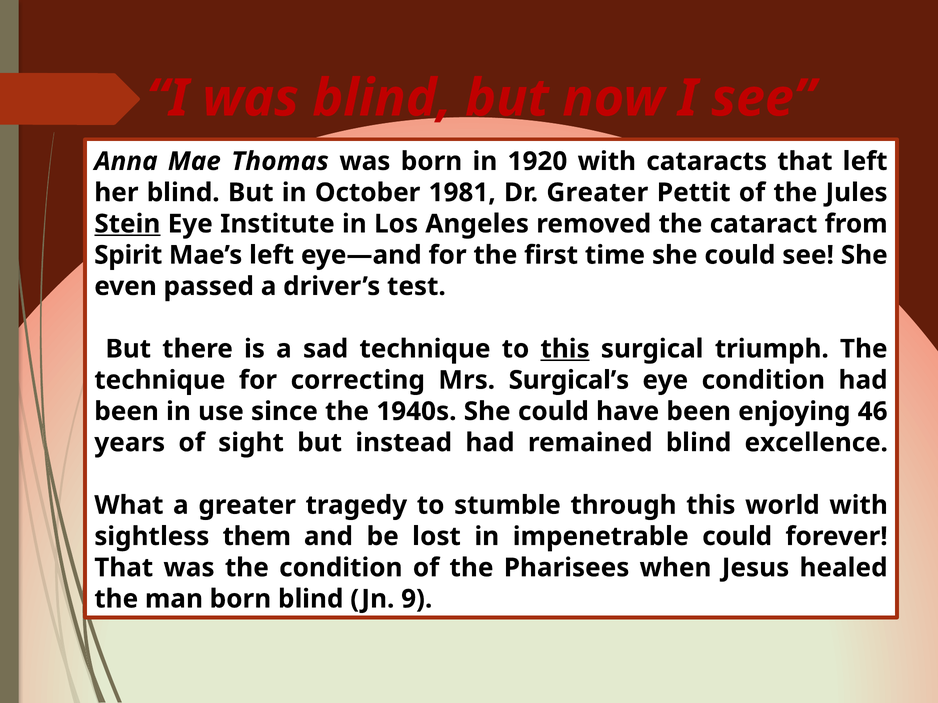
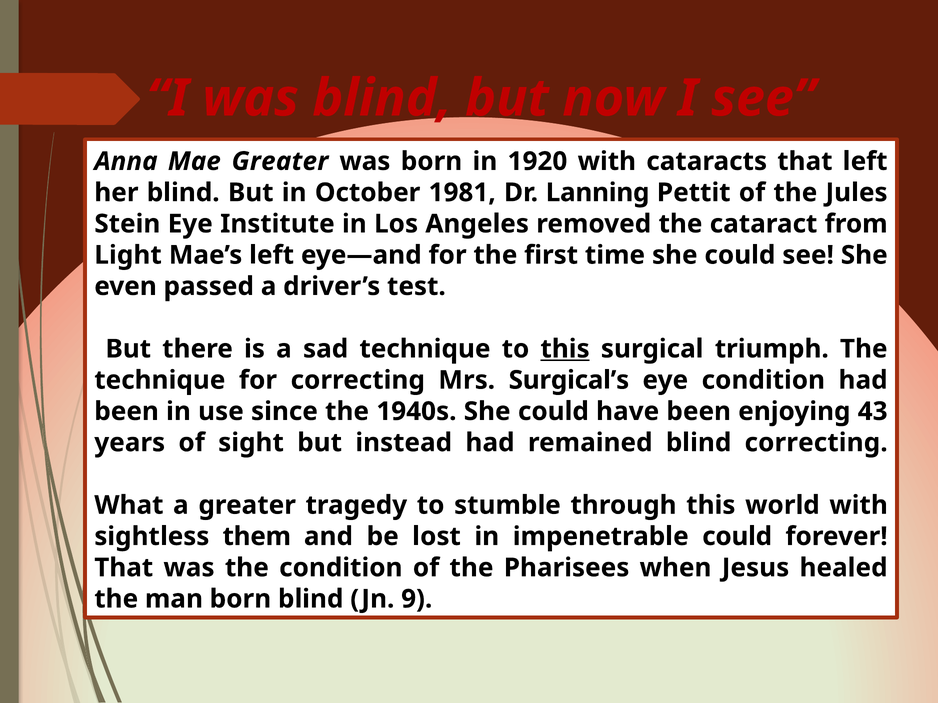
Mae Thomas: Thomas -> Greater (280, 161)
Dr Greater: Greater -> Lanning (598, 193)
Stein underline: present -> none (127, 224)
Spirit: Spirit -> Light (128, 255)
46: 46 -> 43 (873, 412)
blind excellence: excellence -> correcting (816, 443)
